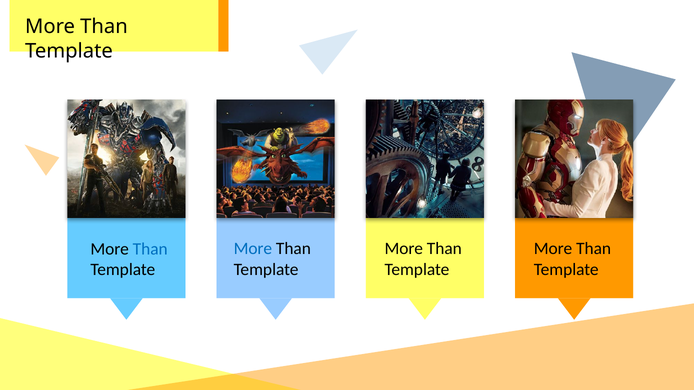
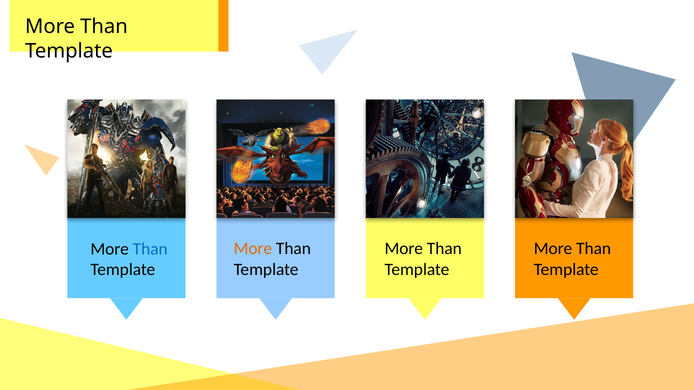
More colour: blue -> orange (253, 249)
